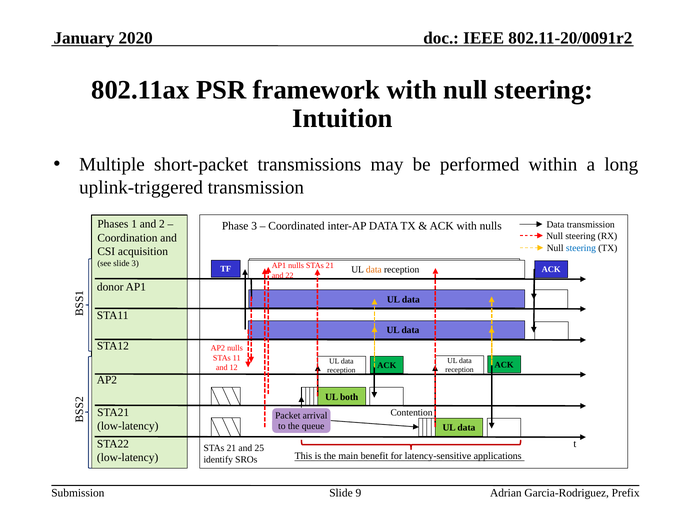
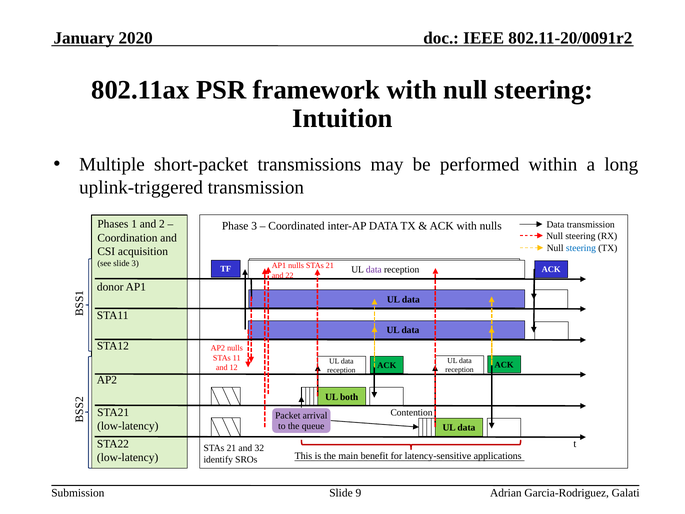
data colour: orange -> purple (374, 270)
25: 25 -> 32 (259, 448)
Prefix: Prefix -> Galati (626, 493)
